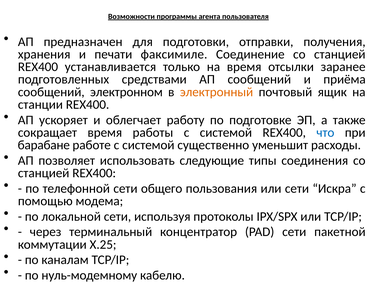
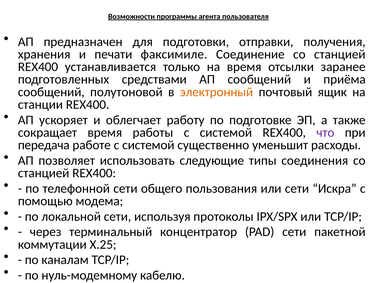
электронном: электронном -> полутоновой (126, 92)
что colour: blue -> purple (325, 132)
барабане: барабане -> передача (44, 145)
